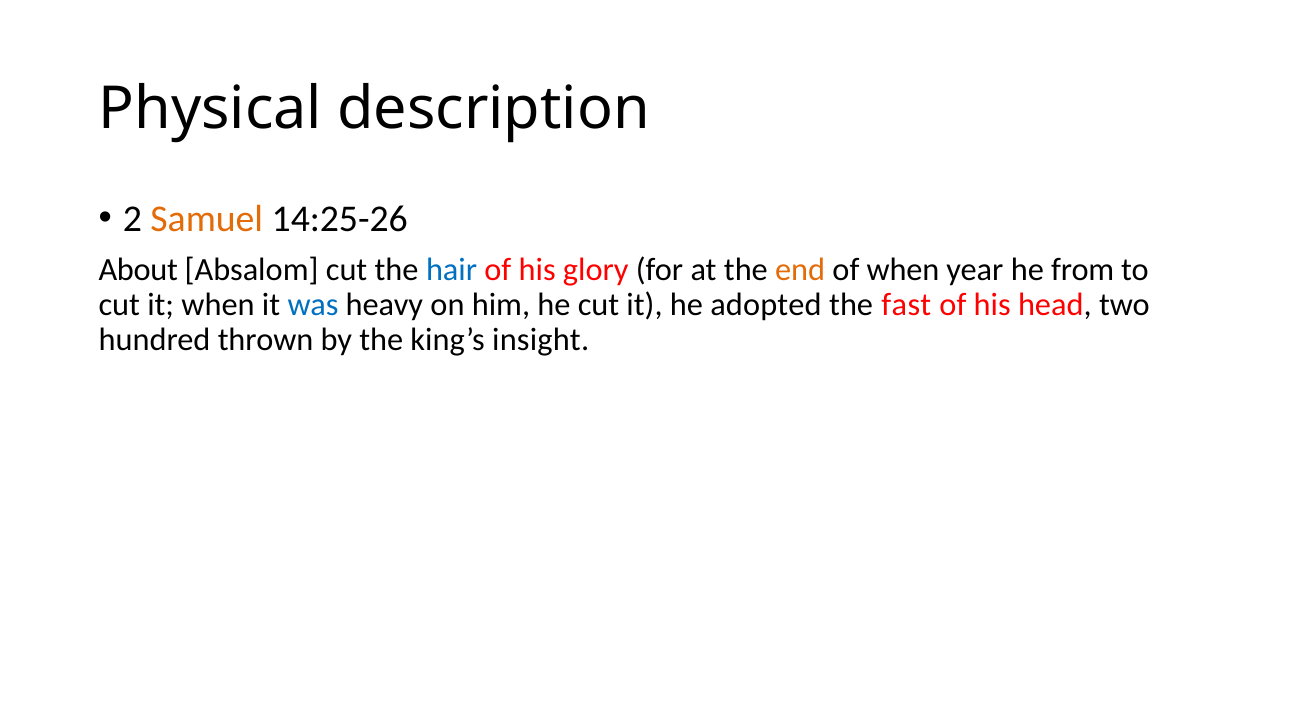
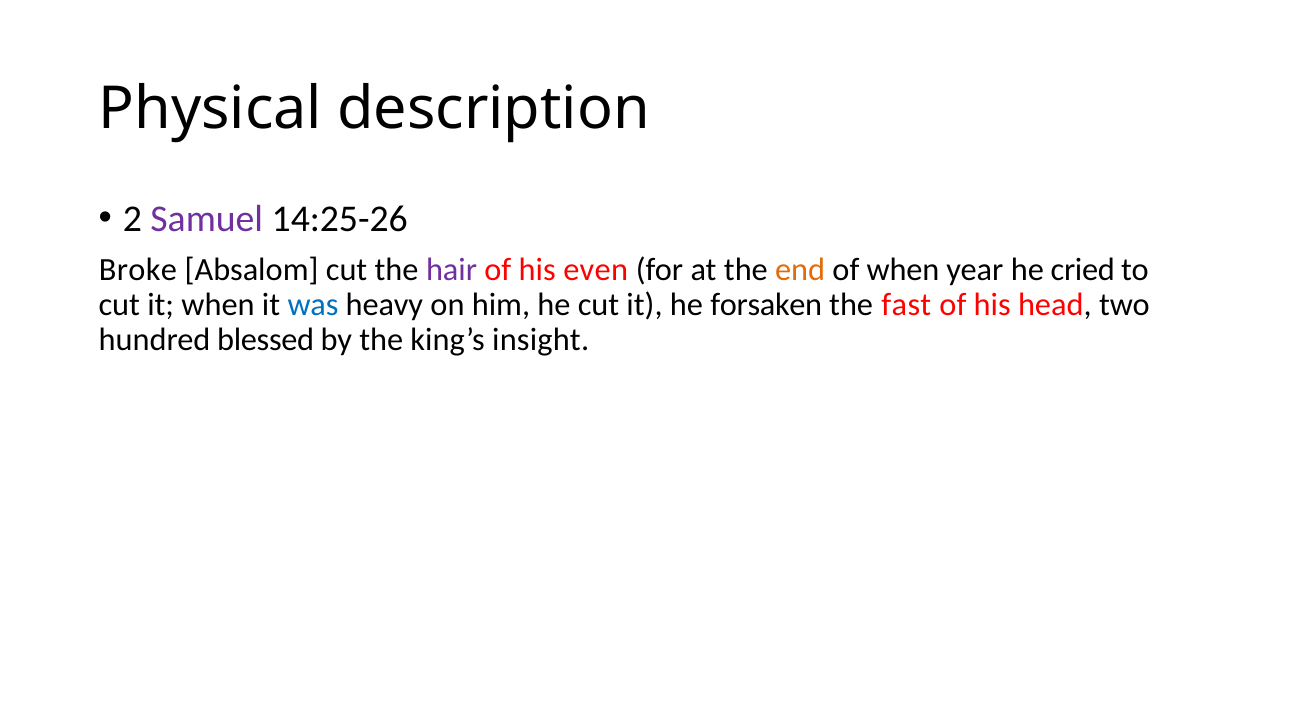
Samuel colour: orange -> purple (207, 219)
About: About -> Broke (138, 270)
hair colour: blue -> purple (452, 270)
glory: glory -> even (596, 270)
from: from -> cried (1083, 270)
adopted: adopted -> forsaken (766, 305)
thrown: thrown -> blessed (266, 340)
